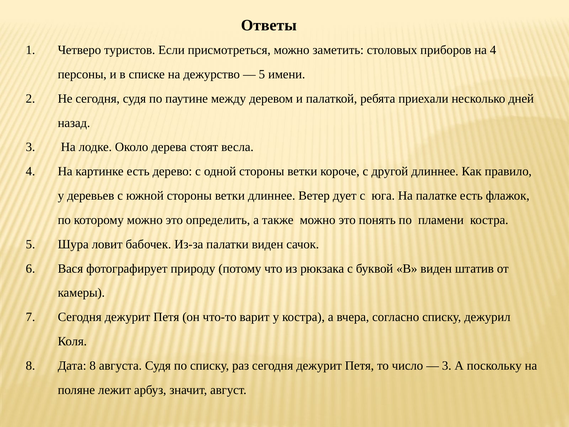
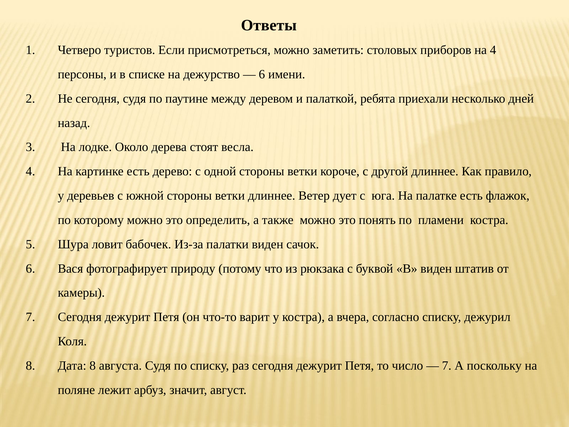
5: 5 -> 6 (262, 74)
3: 3 -> 7 (447, 365)
